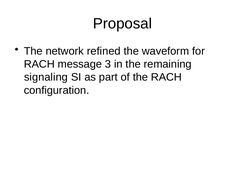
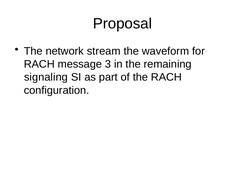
refined: refined -> stream (104, 51)
